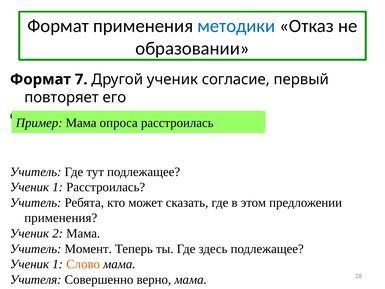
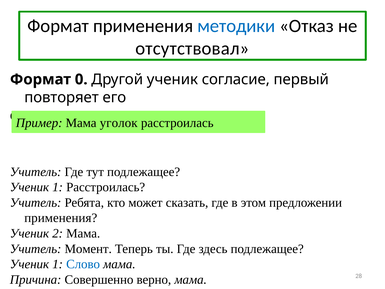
образовании: образовании -> отсутствовал (192, 48)
7: 7 -> 0 (81, 79)
опроса: опроса -> уголок (119, 123)
Слово colour: orange -> blue (83, 264)
Учителя: Учителя -> Причина (36, 279)
